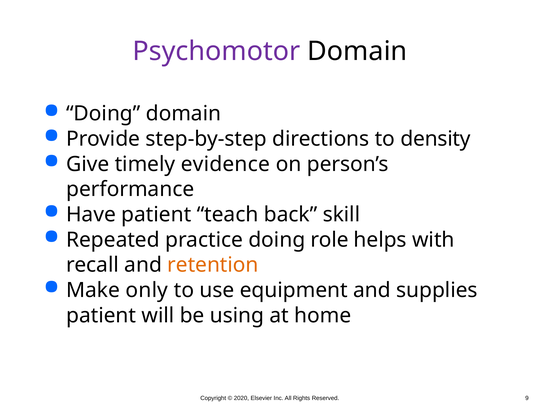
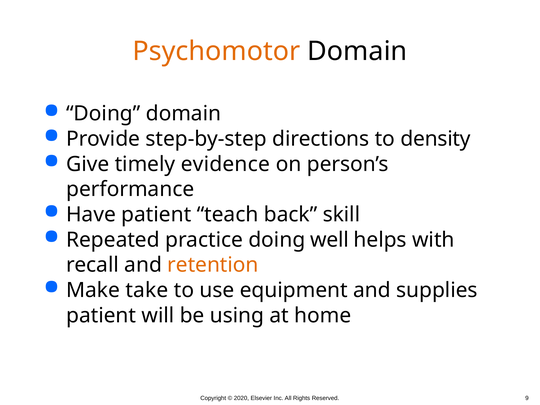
Psychomotor colour: purple -> orange (216, 51)
role: role -> well (330, 240)
only: only -> take (147, 290)
